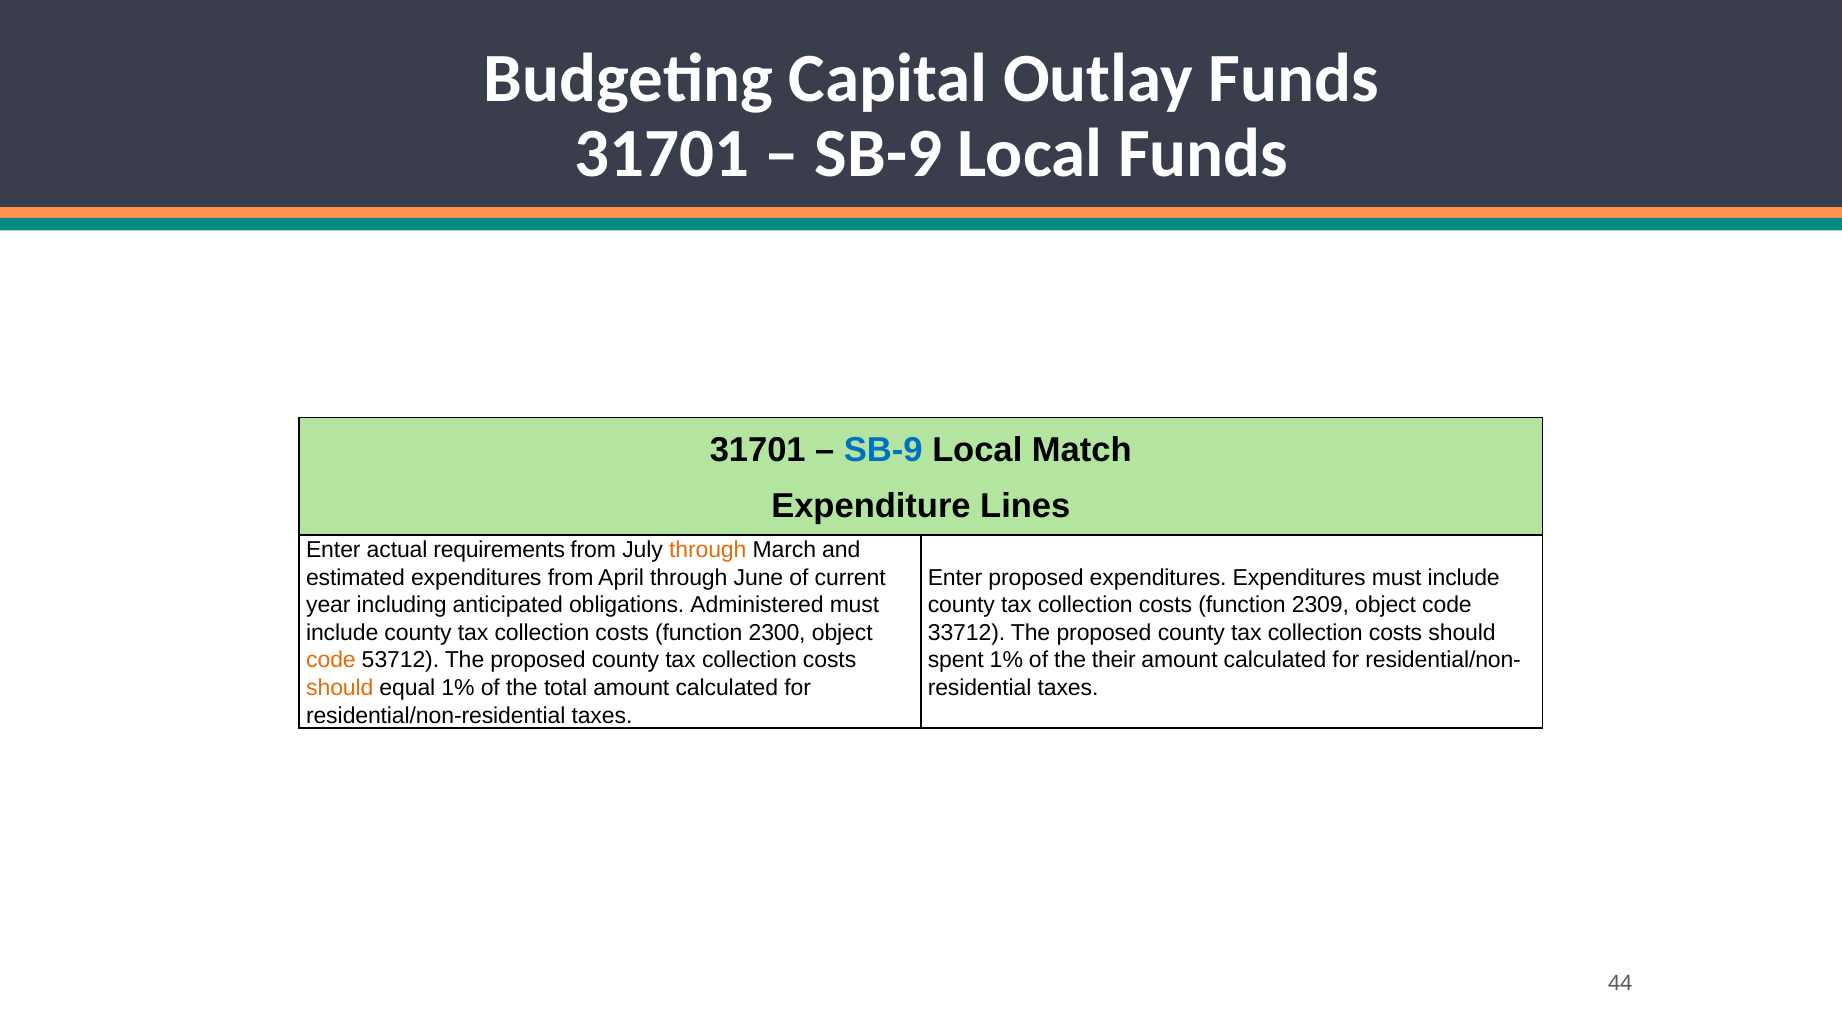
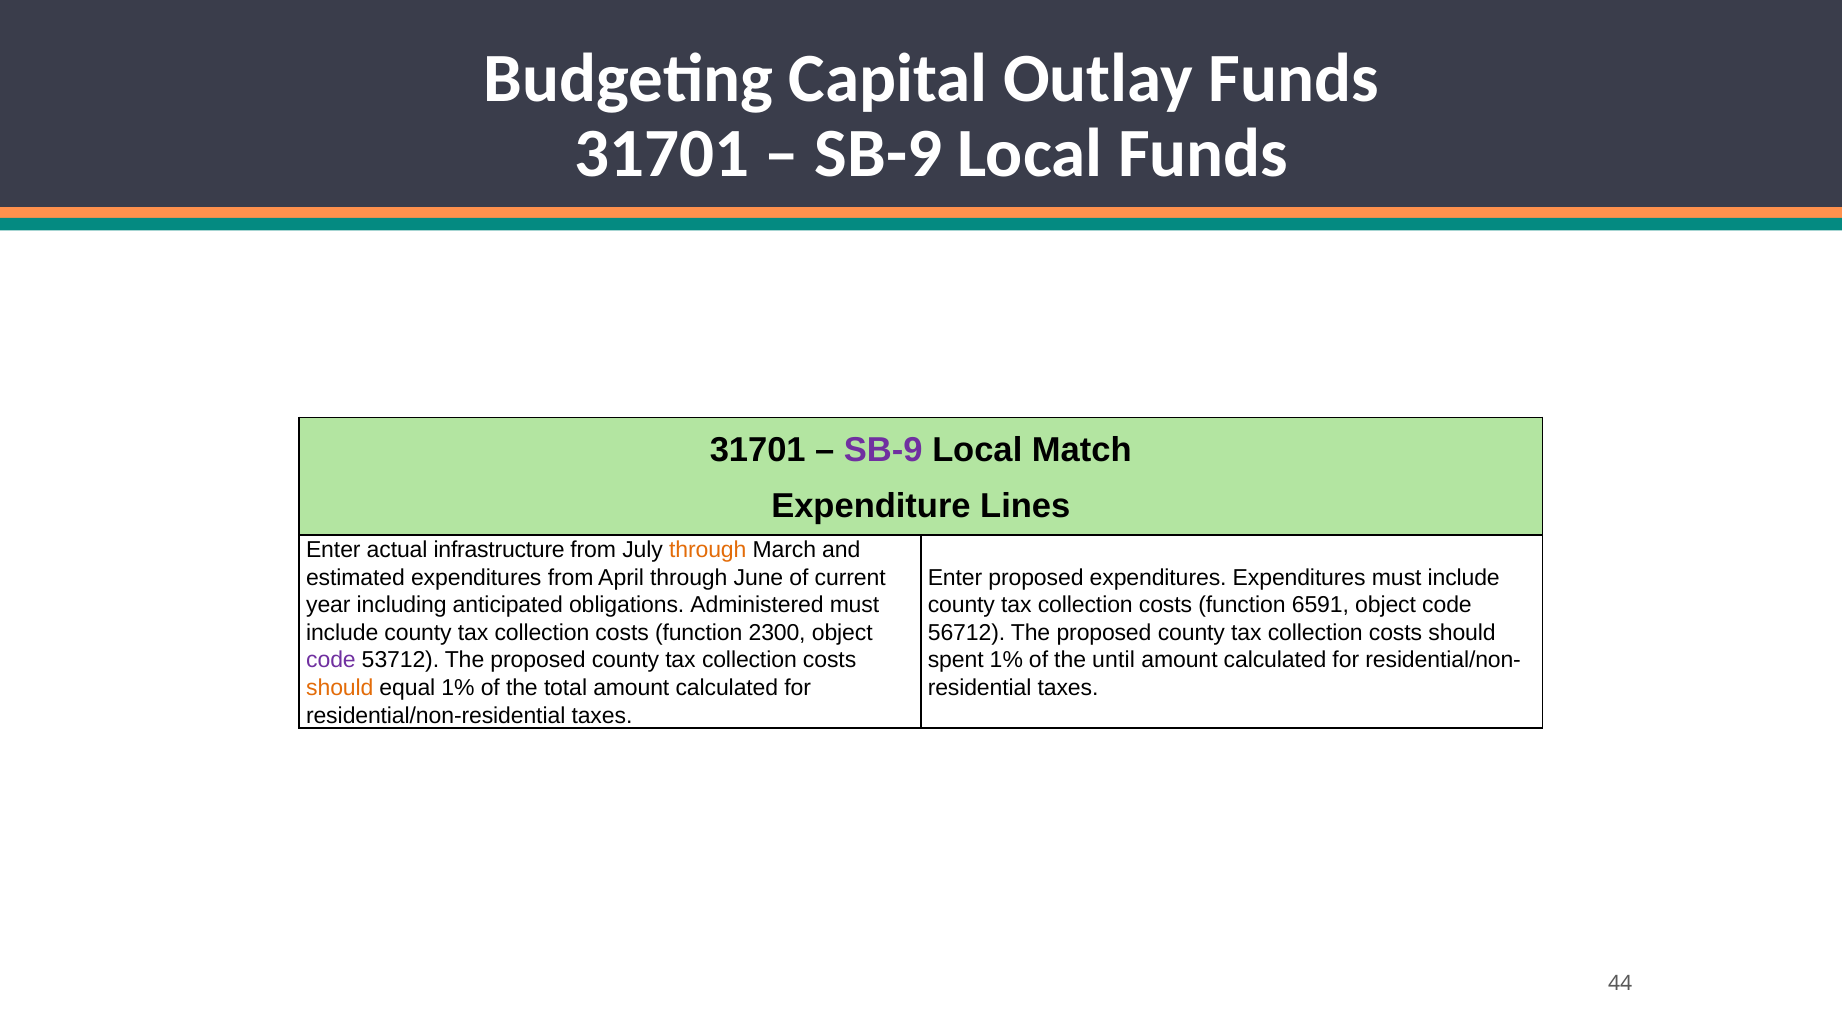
SB-9 colour: blue -> purple (883, 450)
requirements: requirements -> infrastructure (499, 550)
2309: 2309 -> 6591 (1320, 605)
33712: 33712 -> 56712 (967, 633)
code colour: orange -> purple (331, 660)
their: their -> until (1114, 660)
